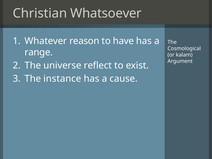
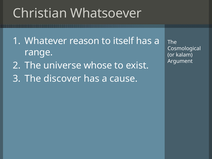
have: have -> itself (123, 41)
reflect: reflect -> whose (98, 65)
instance: instance -> discover (62, 79)
